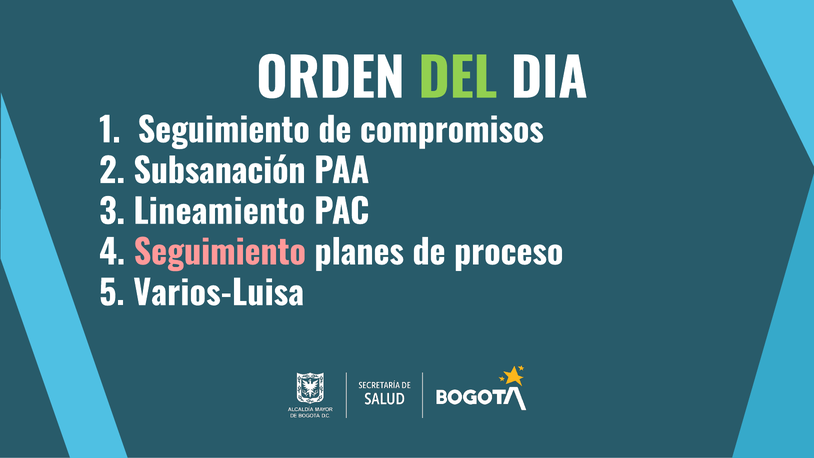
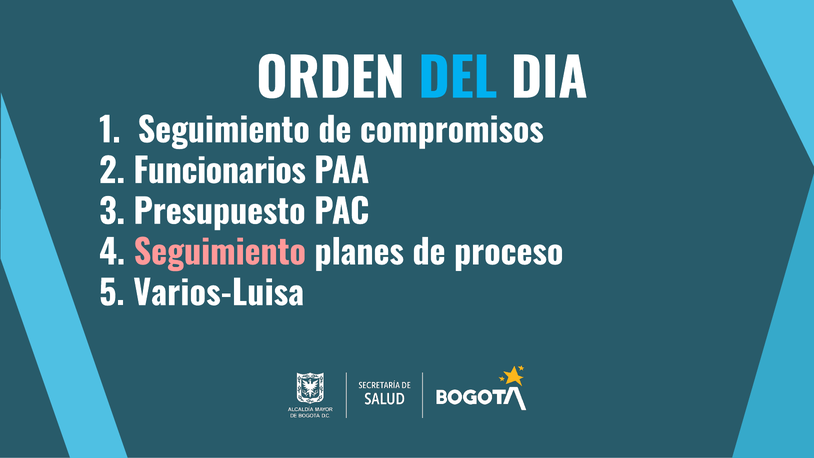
DEL colour: light green -> light blue (458, 80)
Subsanación: Subsanación -> Funcionarios (220, 172)
Lineamiento: Lineamiento -> Presupuesto (220, 213)
